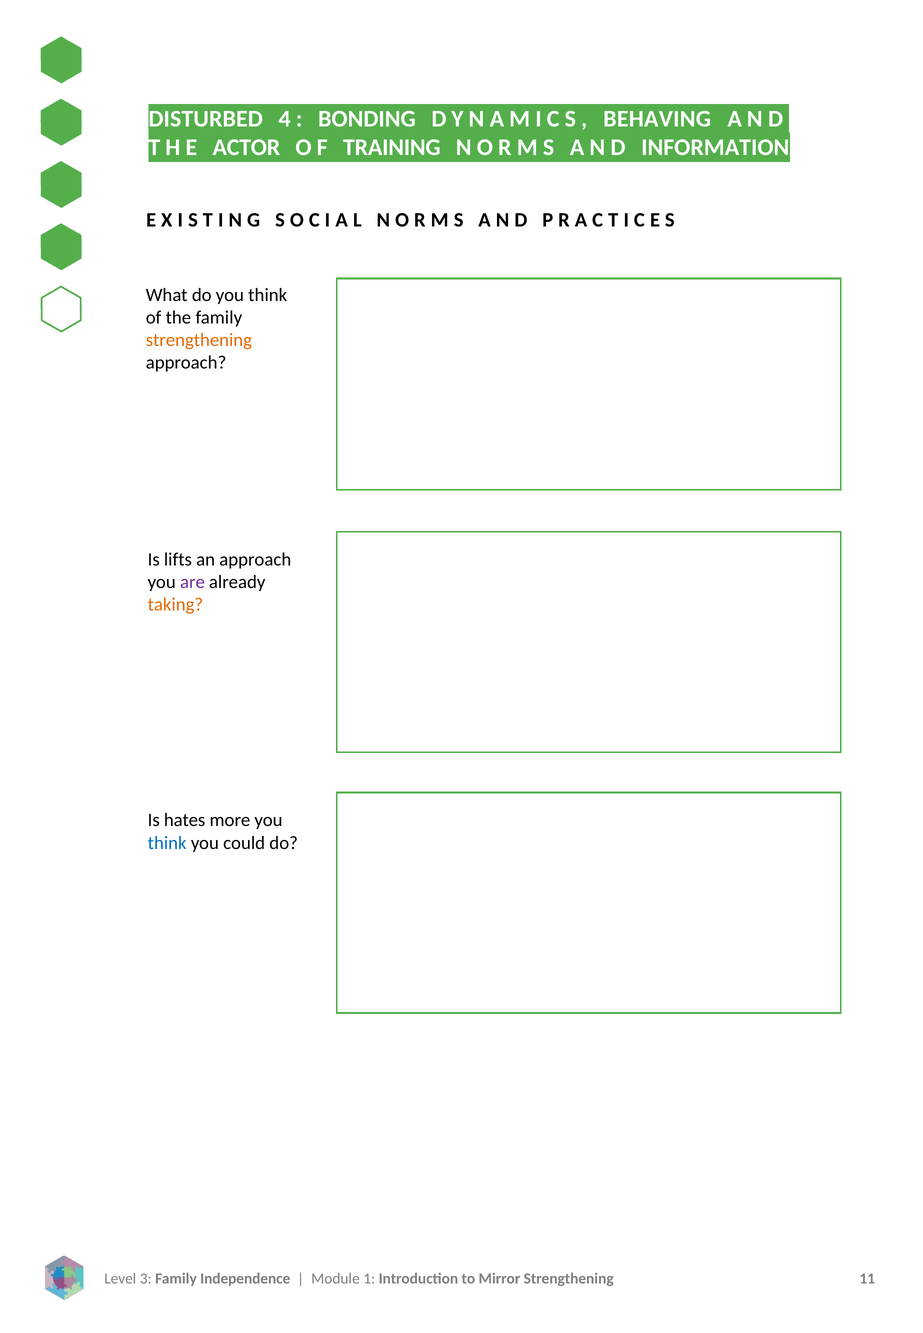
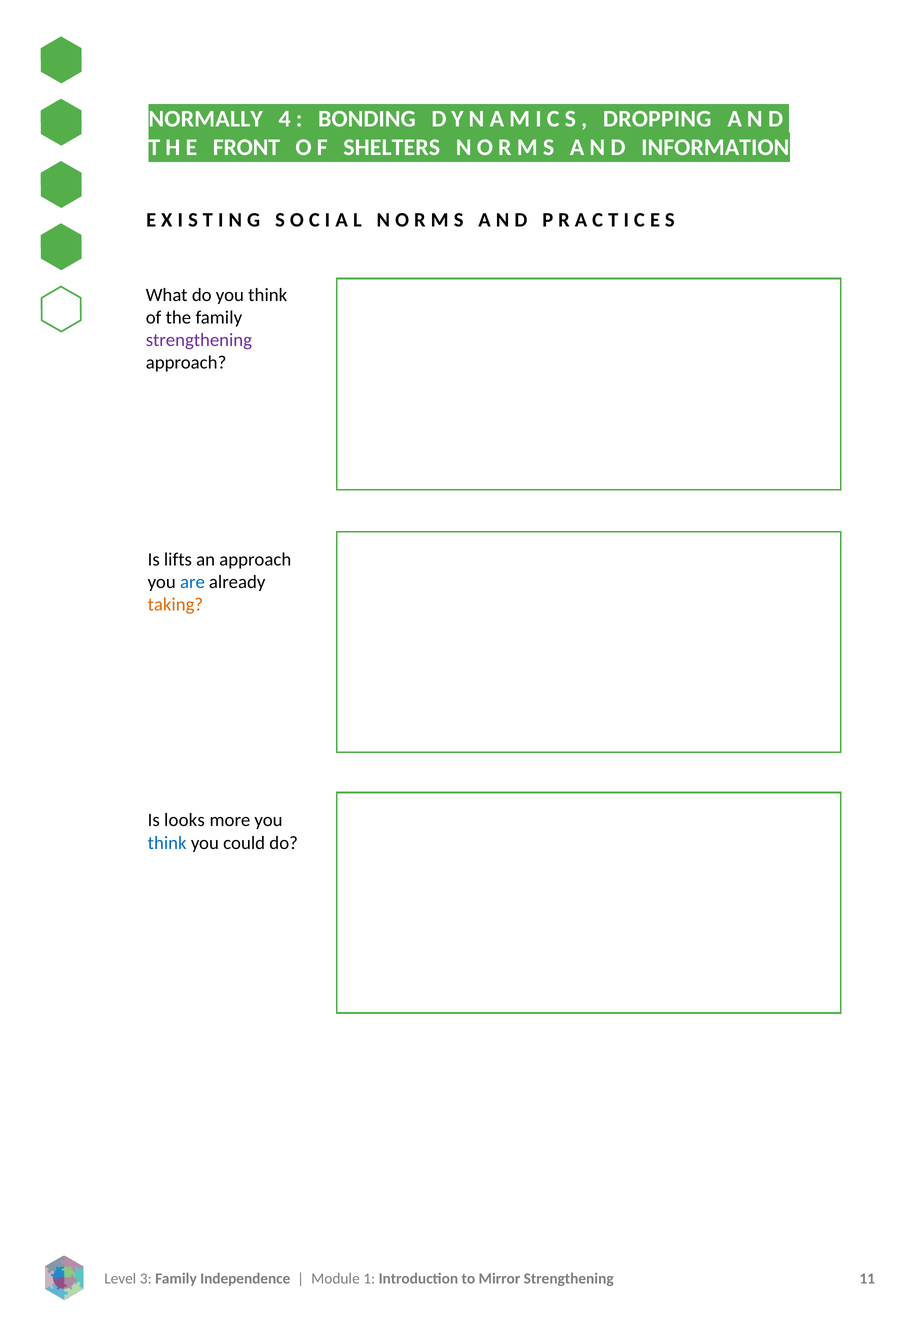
DISTURBED: DISTURBED -> NORMALLY (206, 119)
BEHAVING: BEHAVING -> DROPPING (657, 119)
ACTOR: ACTOR -> FRONT (246, 148)
TRAINING: TRAINING -> SHELTERS (392, 148)
strengthening colour: orange -> purple (199, 340)
are colour: purple -> blue (192, 582)
hates: hates -> looks (184, 820)
